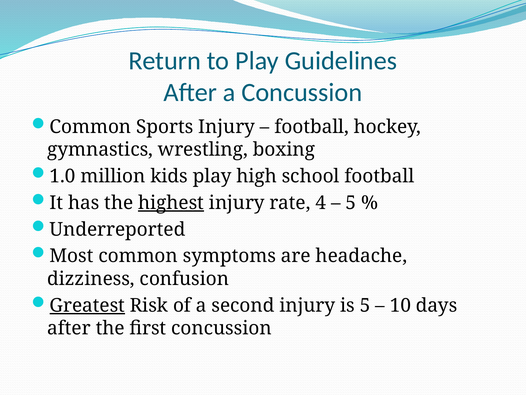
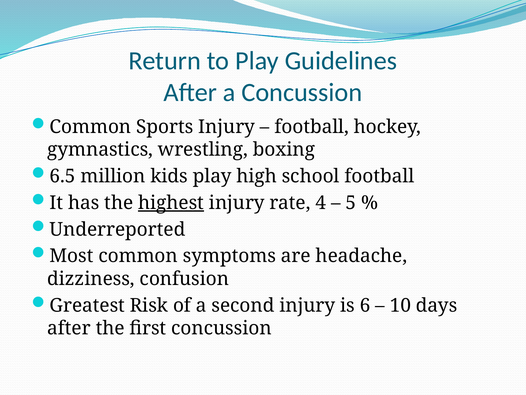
1.0: 1.0 -> 6.5 (62, 176)
Greatest underline: present -> none (87, 305)
is 5: 5 -> 6 (365, 305)
